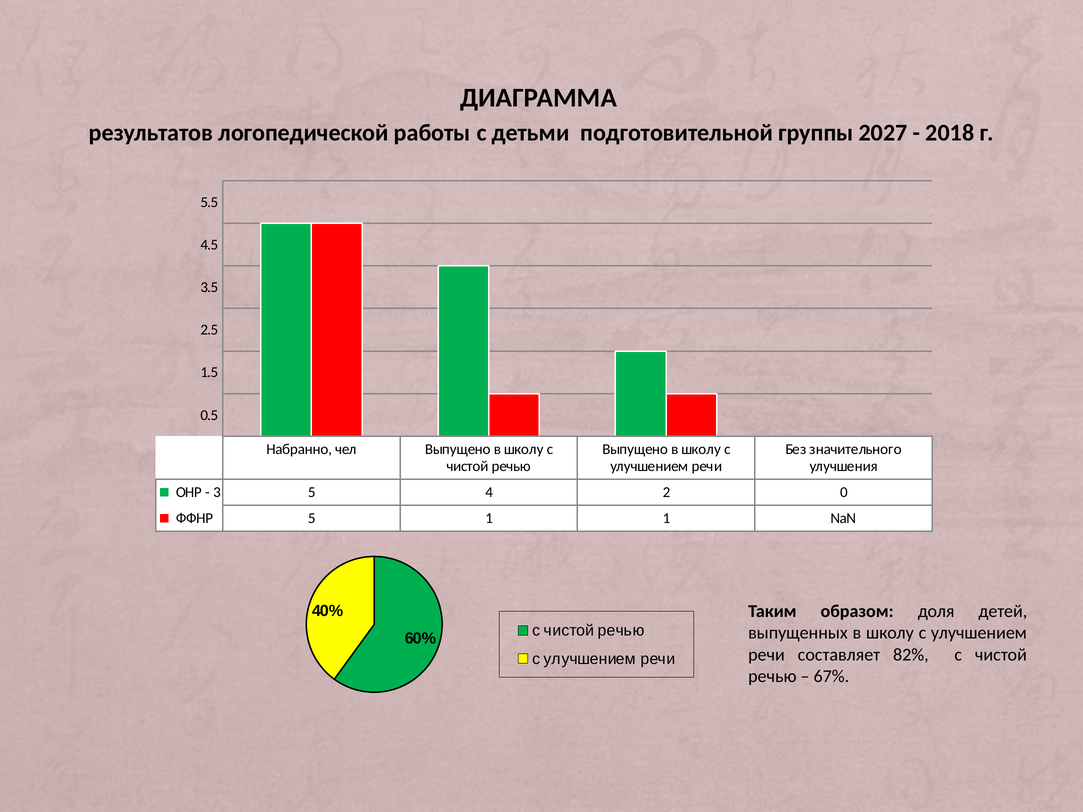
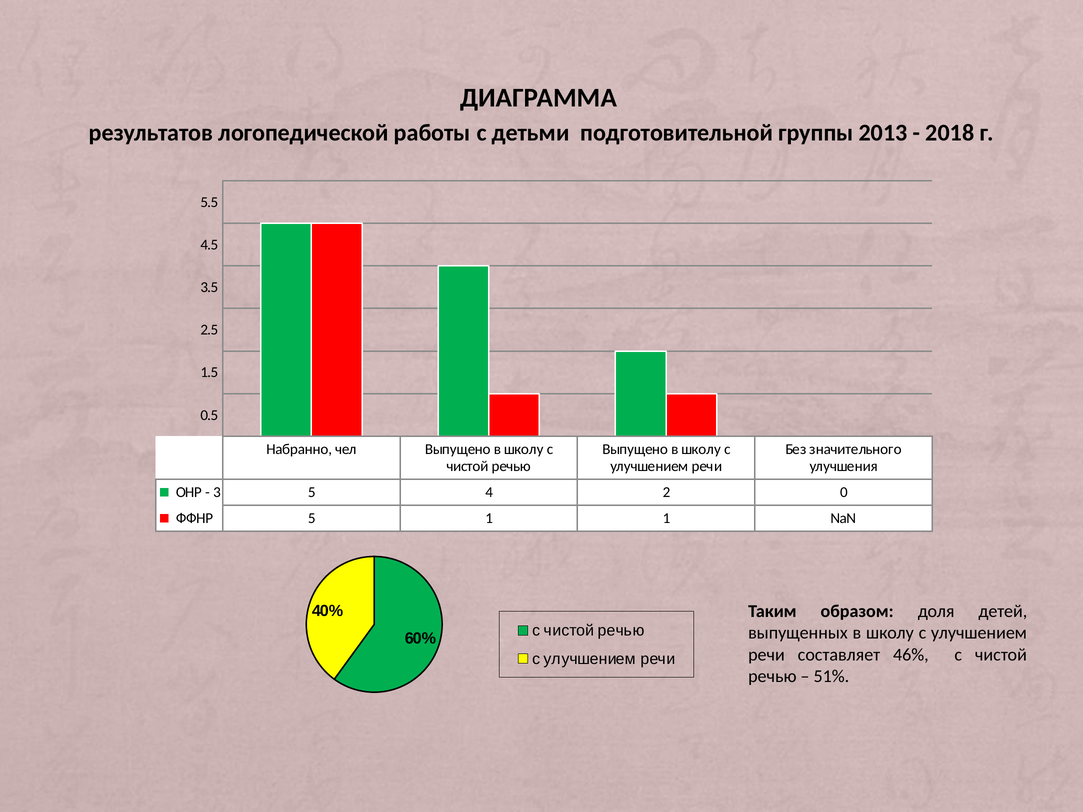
2027: 2027 -> 2013 (883, 133)
82%: 82% -> 46% (911, 655)
67%: 67% -> 51% (831, 677)
